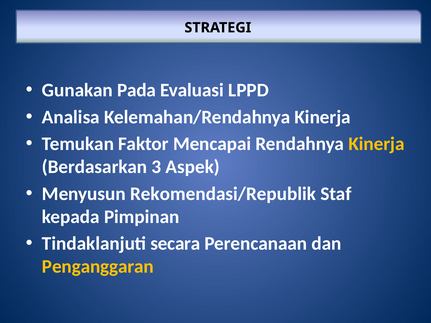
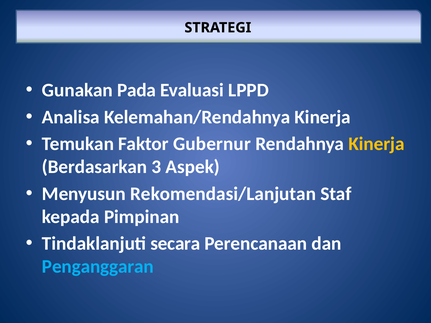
Mencapai: Mencapai -> Gubernur (212, 144)
Rekomendasi/Republik: Rekomendasi/Republik -> Rekomendasi/Lanjutan (223, 194)
Penganggaran colour: yellow -> light blue (98, 267)
